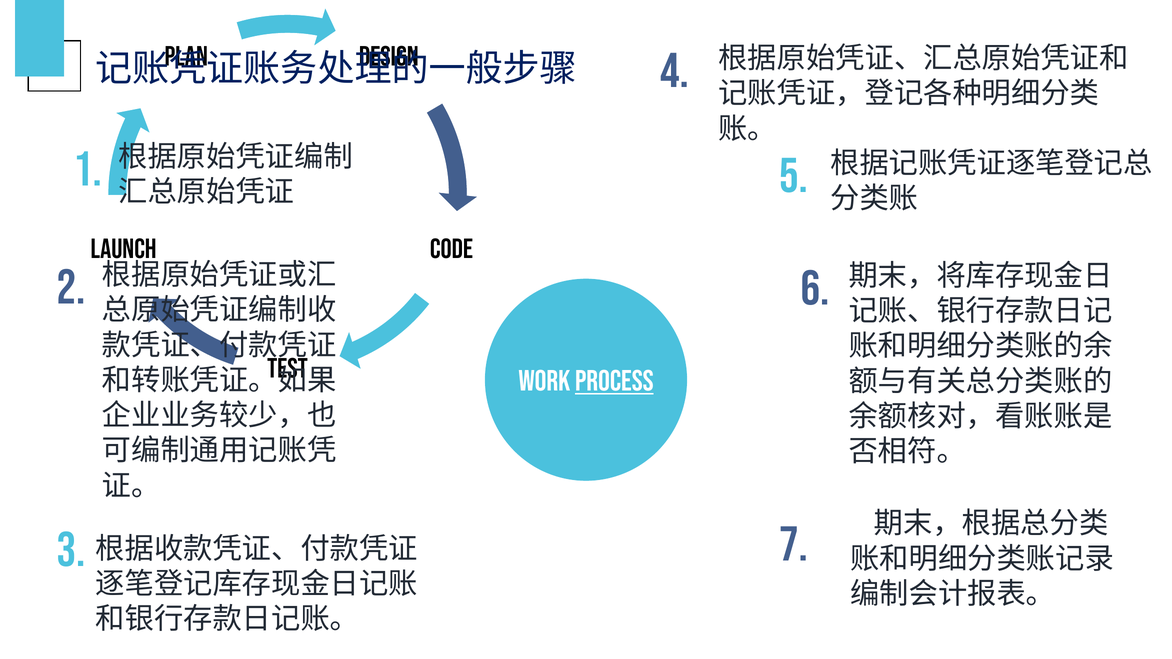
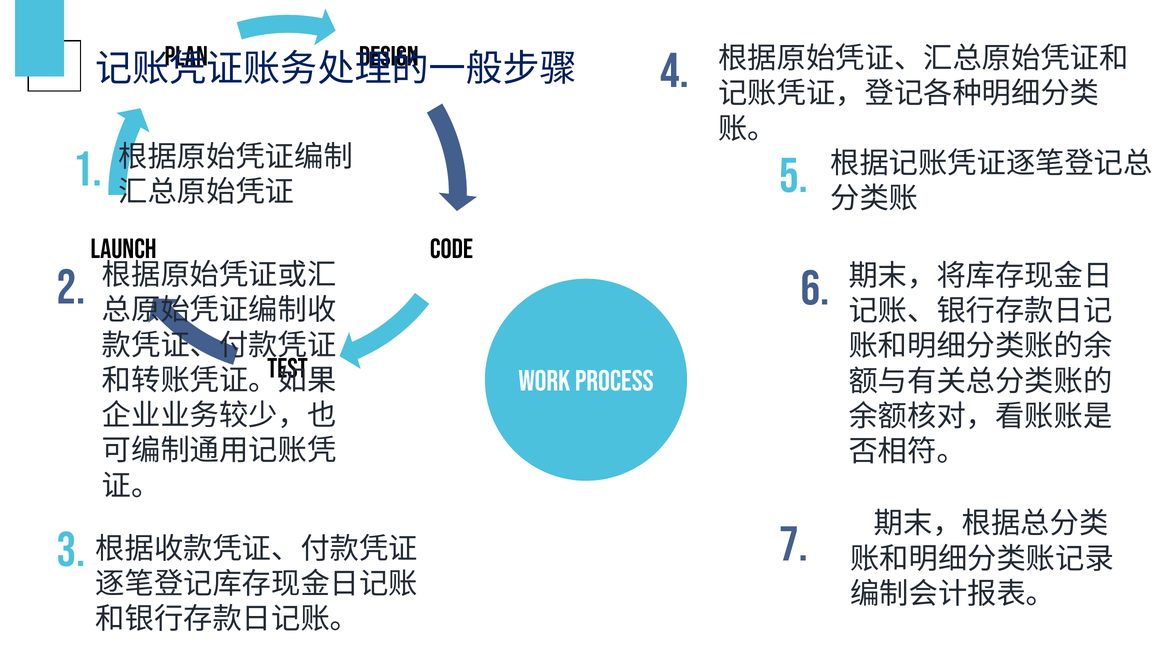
process underline: present -> none (614, 381)
